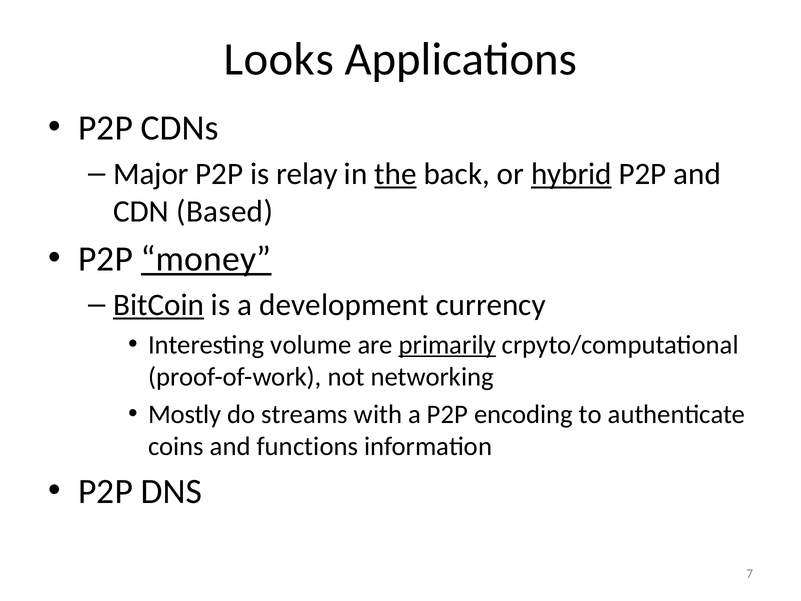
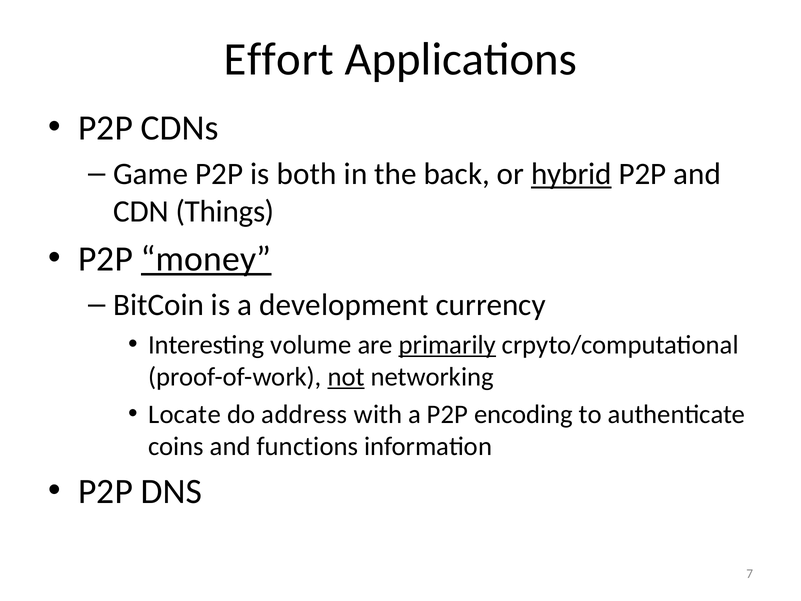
Looks: Looks -> Effort (279, 59)
Major: Major -> Game (151, 174)
relay: relay -> both (307, 174)
the underline: present -> none (396, 174)
Based: Based -> Things (225, 211)
BitCoin underline: present -> none (159, 305)
not underline: none -> present (346, 377)
Mostly: Mostly -> Locate (185, 414)
streams: streams -> address (304, 414)
